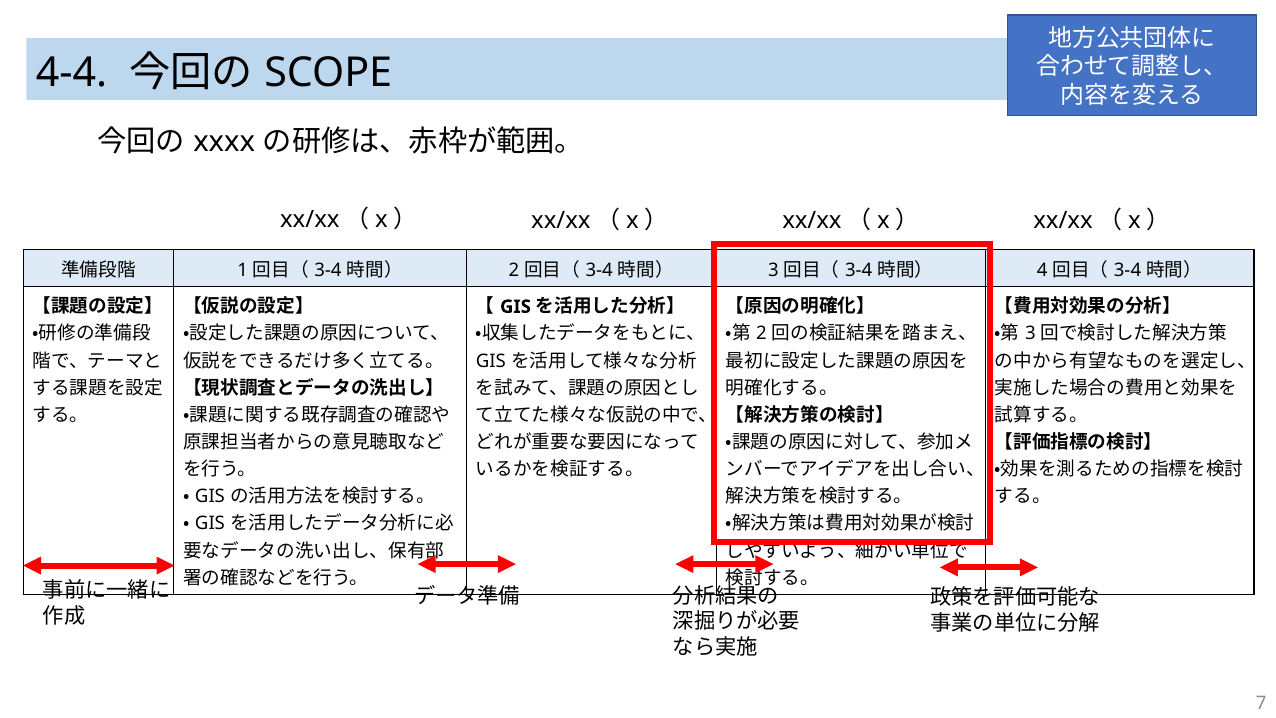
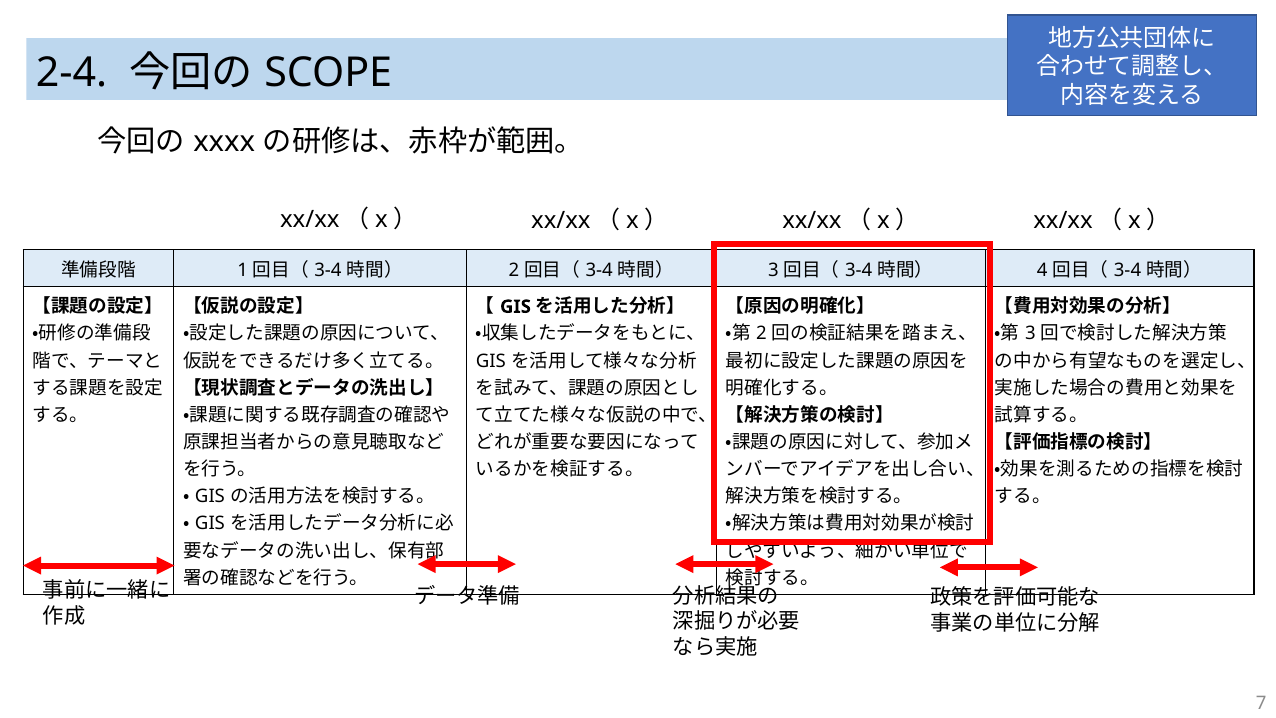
4-4: 4-4 -> 2-4 (72, 72)
